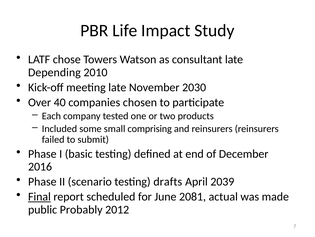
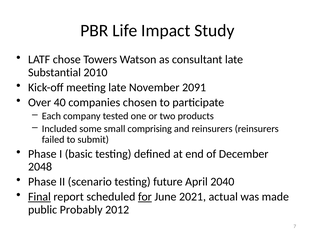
Depending: Depending -> Substantial (54, 72)
2030: 2030 -> 2091 (194, 87)
2016: 2016 -> 2048 (40, 166)
drafts: drafts -> future (168, 181)
2039: 2039 -> 2040 (222, 181)
for underline: none -> present (145, 196)
2081: 2081 -> 2021 (193, 196)
